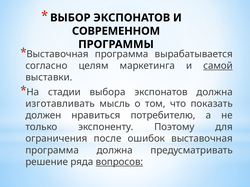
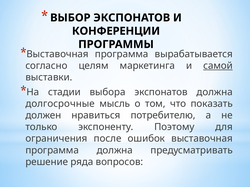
СОВРЕМЕННОМ: СОВРЕМЕННОМ -> КОНФЕРЕНЦИИ (116, 31)
изготавливать: изготавливать -> долгосрочные (60, 104)
вопросов underline: present -> none (119, 162)
